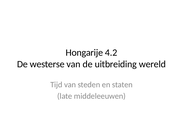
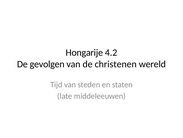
westerse: westerse -> gevolgen (47, 64)
uitbreiding: uitbreiding -> christenen (116, 64)
